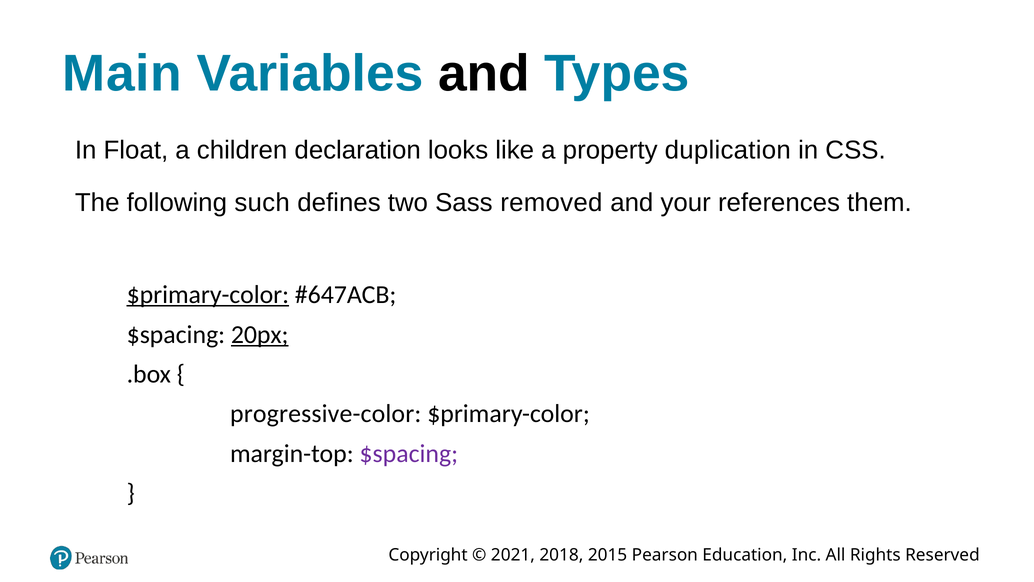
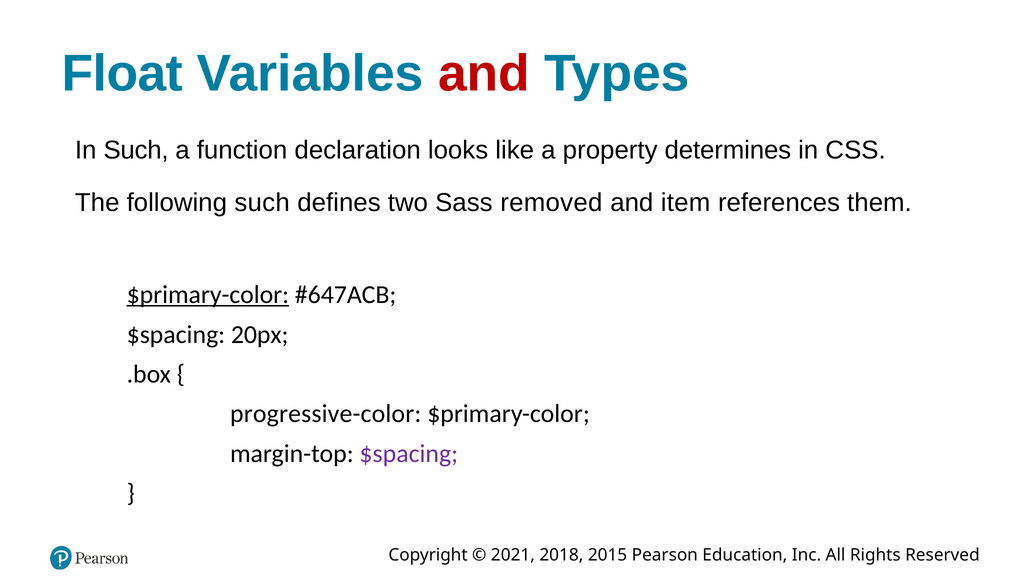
Main: Main -> Float (123, 74)
and colour: black -> red (484, 74)
In Float: Float -> Such (136, 150)
children: children -> function (242, 150)
duplication: duplication -> determines (728, 150)
your: your -> item (686, 202)
20px underline: present -> none (260, 334)
